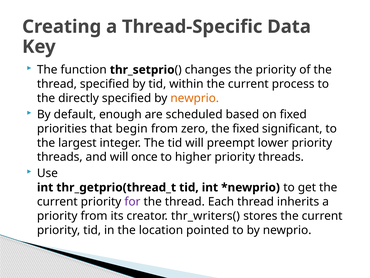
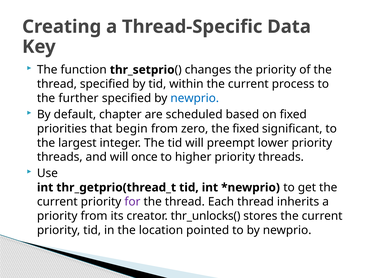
directly: directly -> further (78, 98)
newprio colour: orange -> blue (195, 98)
enough: enough -> chapter (120, 114)
thr_writers(: thr_writers( -> thr_unlocks( (206, 216)
